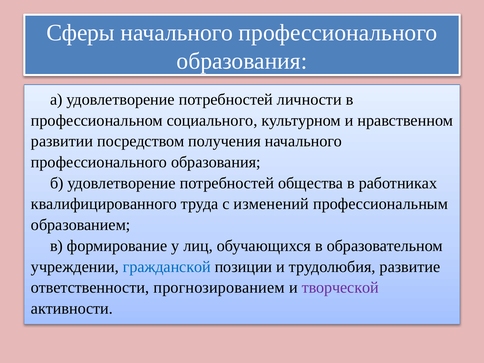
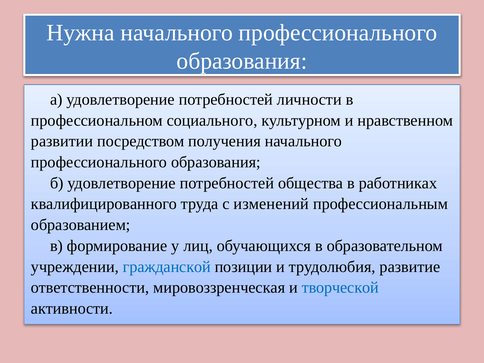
Сферы: Сферы -> Нужна (81, 33)
прогнозированием: прогнозированием -> мировоззренческая (219, 288)
творческой colour: purple -> blue (340, 288)
